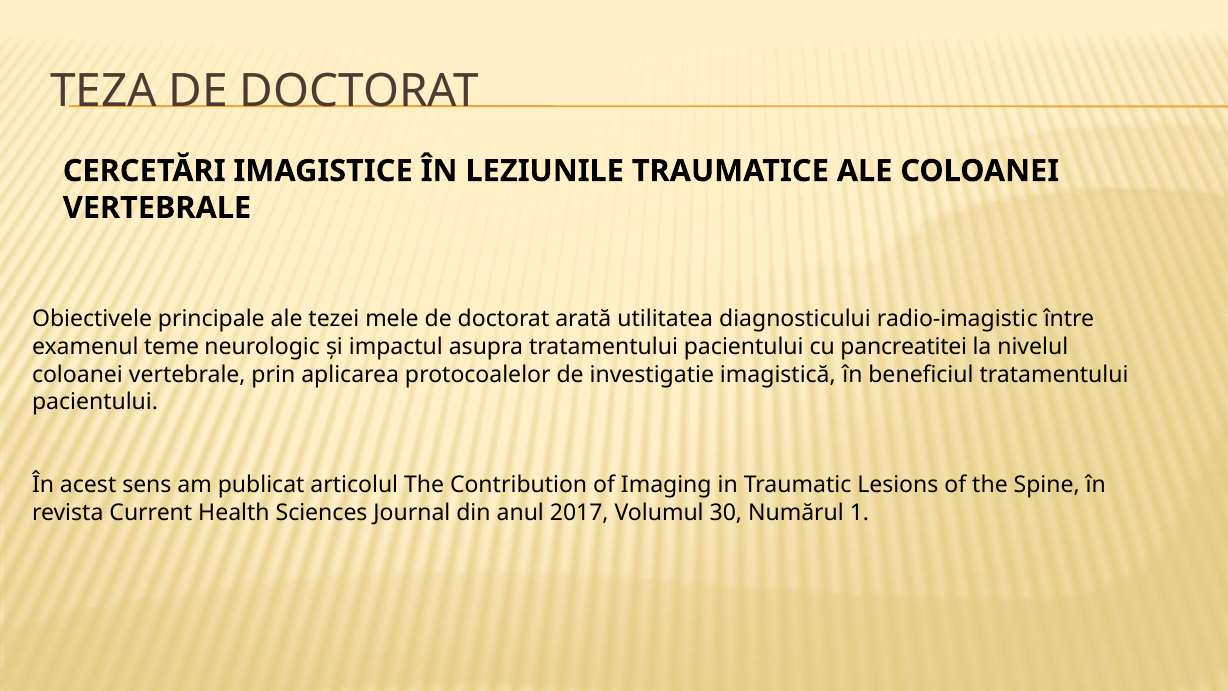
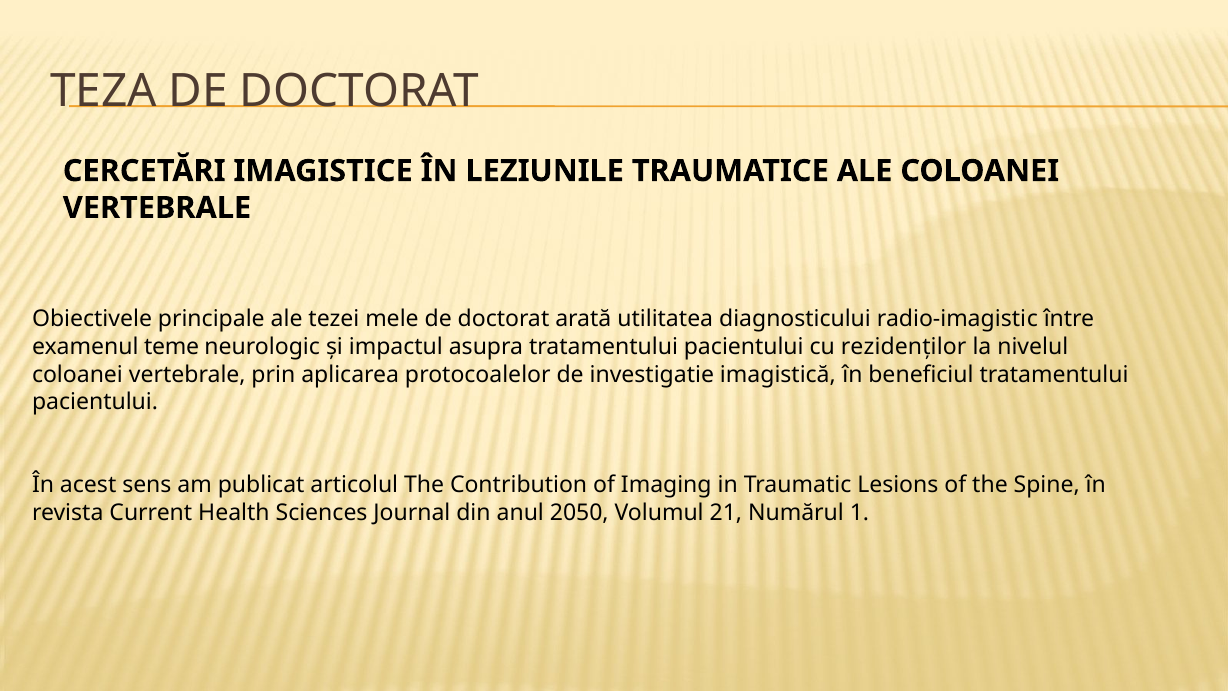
pancreatitei: pancreatitei -> rezidenților (904, 347)
2017: 2017 -> 2050 (579, 513)
30: 30 -> 21 (726, 513)
